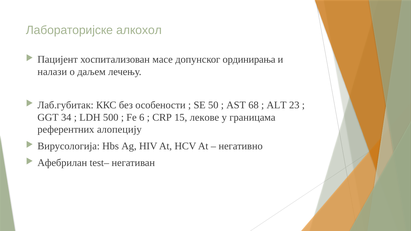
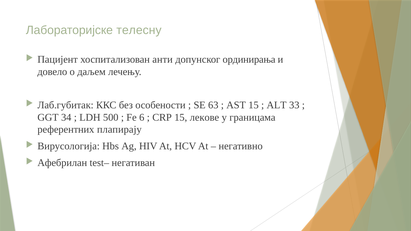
алкохол: алкохол -> телесну (139, 30)
масе: масе -> анти (163, 59)
налази: налази -> довело (52, 72)
50: 50 -> 63 (213, 105)
АSТ 68: 68 -> 15 (254, 105)
23: 23 -> 33 (294, 105)
алопецију: алопецију -> плапирају (119, 130)
